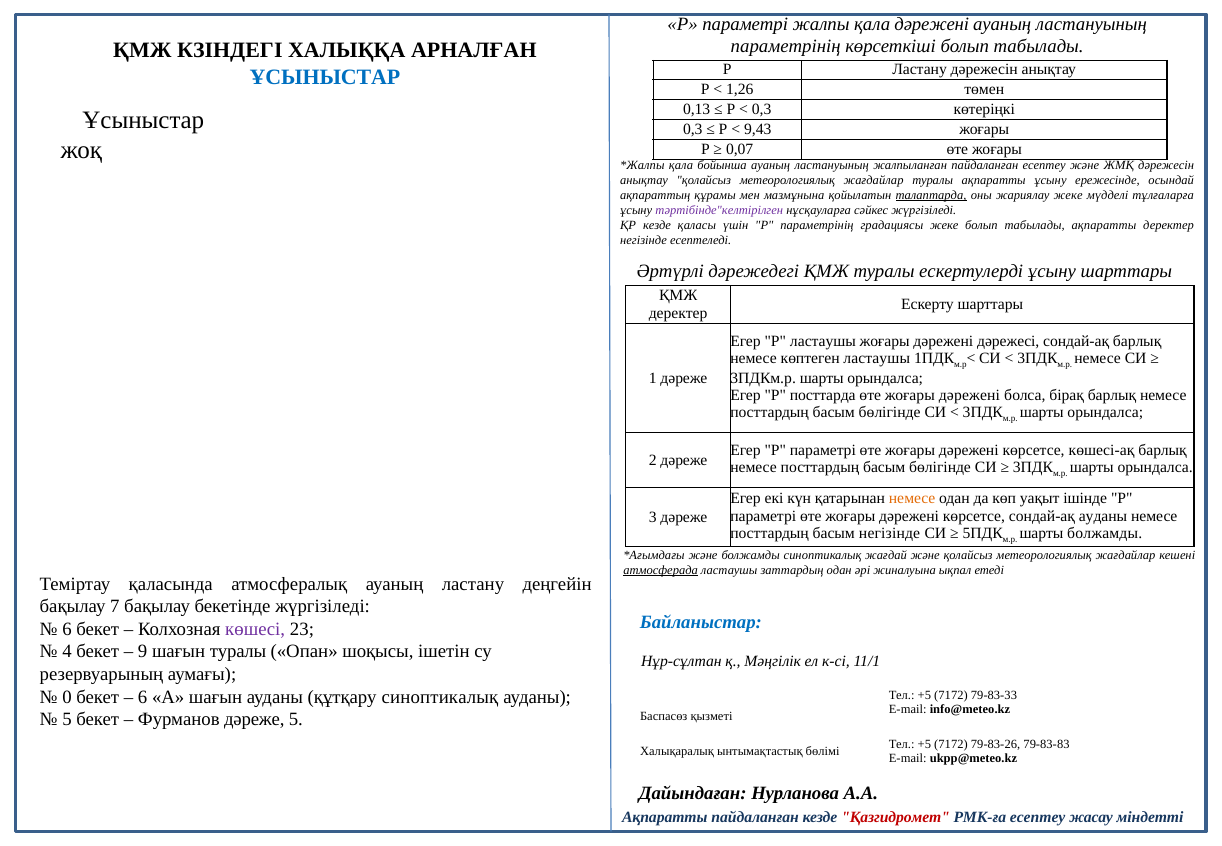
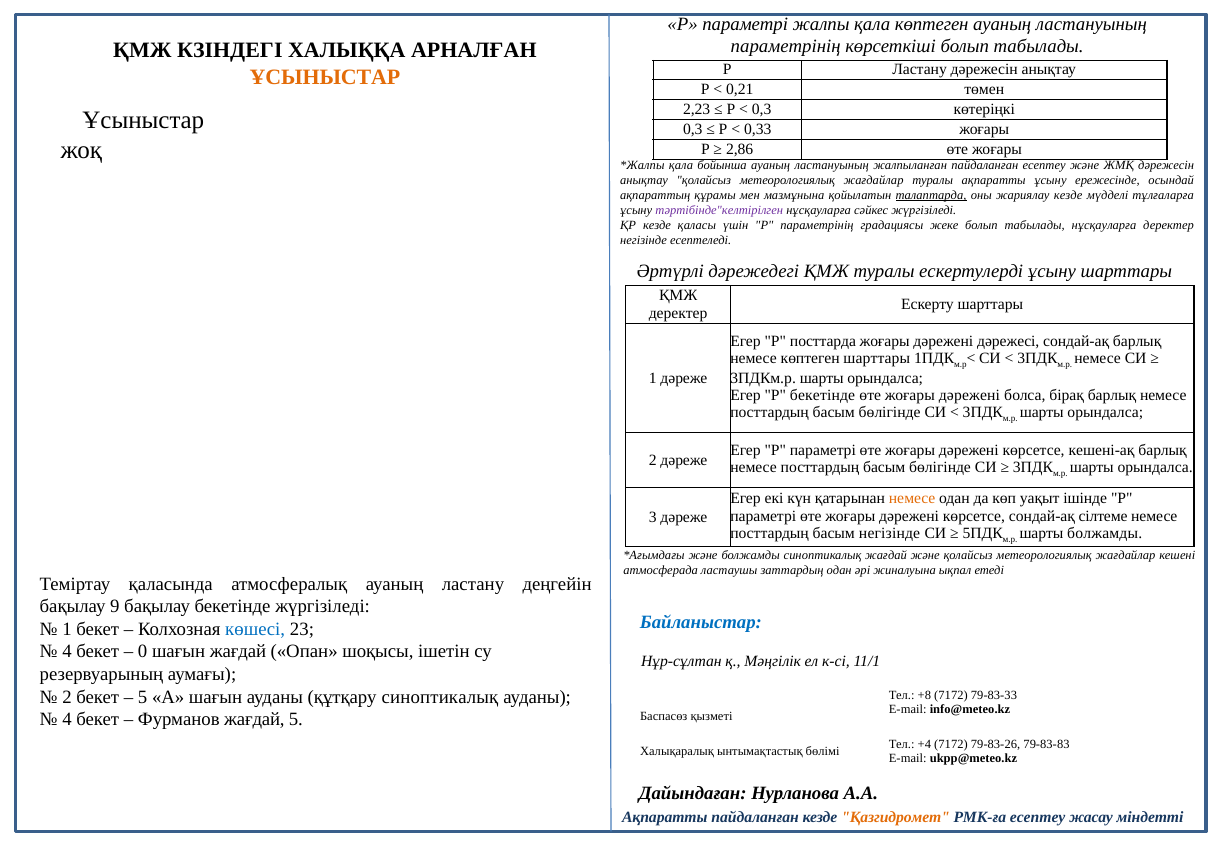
қала дәрежені: дәрежені -> көптеген (932, 24)
ҰСЫНЫСТАР colour: blue -> orange (325, 77)
1,26: 1,26 -> 0,21 (740, 89)
0,13: 0,13 -> 2,23 (697, 109)
9,43: 9,43 -> 0,33 (758, 129)
0,07: 0,07 -> 2,86 (740, 149)
жариялау жеке: жеке -> кезде (1068, 195)
табылады ақпаратты: ақпаратты -> нұсқауларға (1104, 226)
Р ластаушы: ластаушы -> посттарда (823, 341)
көптеген ластаушы: ластаушы -> шарттары (877, 358)
P посттарда: посттарда -> бекетінде (823, 395)
көшесі-ақ: көшесі-ақ -> кешені-ақ (1102, 450)
сондай-ақ ауданы: ауданы -> сілтеме (1103, 516)
атмосферада underline: present -> none (661, 570)
7: 7 -> 9 (115, 607)
6: 6 -> 1 (67, 629)
көшесі colour: purple -> blue (255, 629)
9: 9 -> 0 (143, 652)
шағын туралы: туралы -> жағдай (238, 652)
0: 0 -> 2 (67, 697)
6: 6 -> 5 (143, 697)
+5: +5 -> +8 (924, 696)
5: 5 -> 4 (67, 719)
Фурманов дәреже: дәреже -> жағдай (254, 719)
+5: +5 -> +4 (924, 745)
Қазгидромет colour: red -> orange (896, 817)
